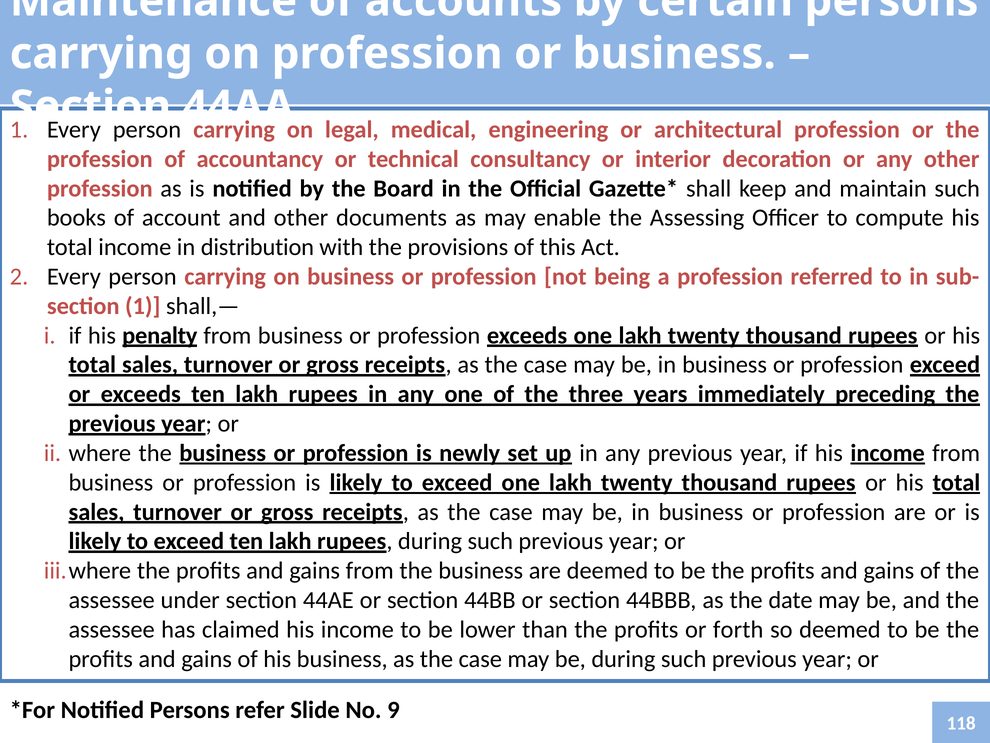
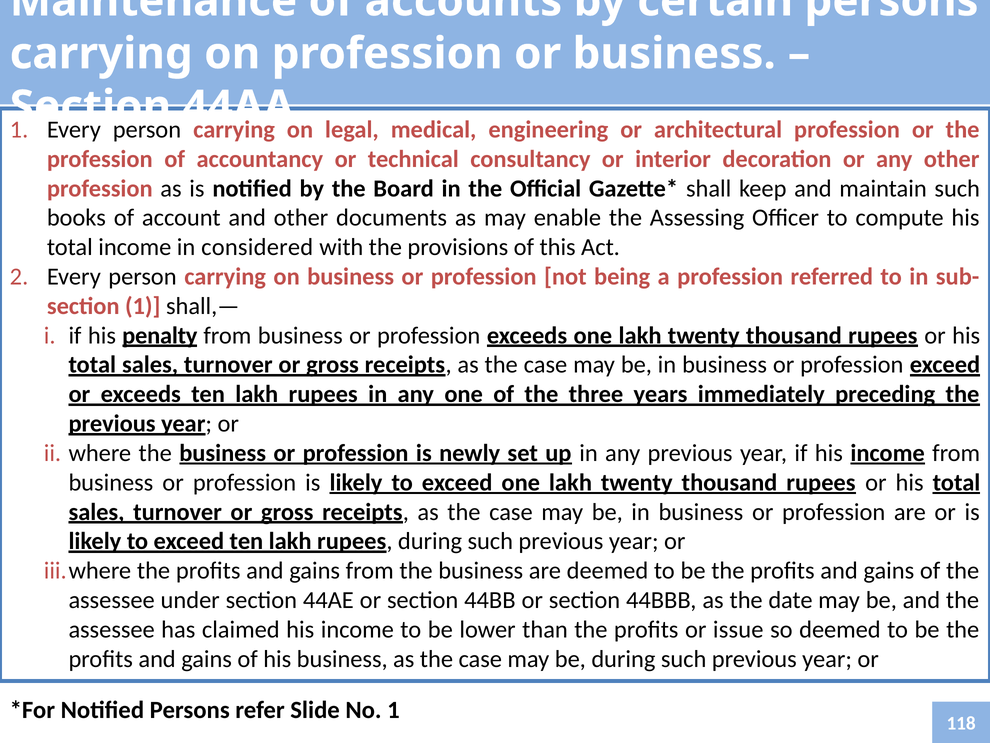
distribution: distribution -> considered (257, 247)
forth: forth -> issue (738, 629)
No 9: 9 -> 1 (393, 710)
